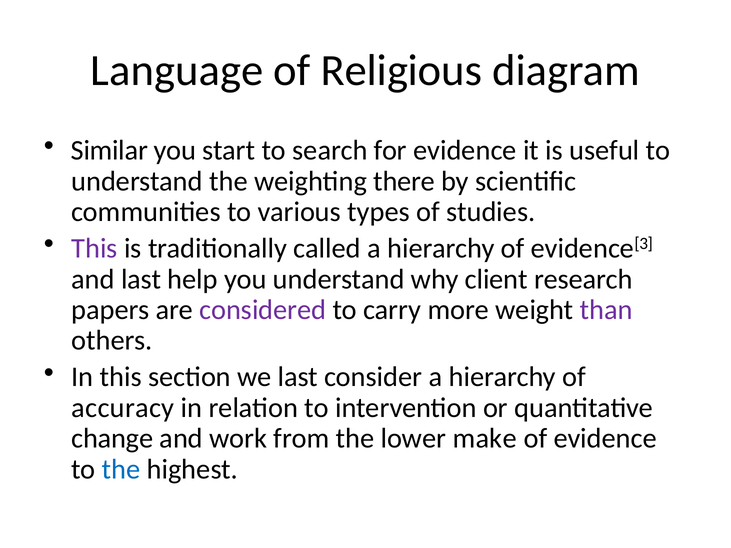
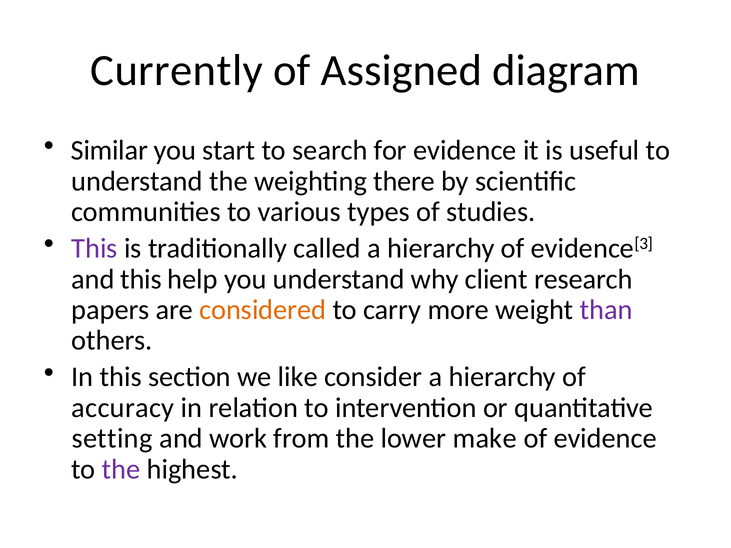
Language: Language -> Currently (177, 71)
Religious: Religious -> Assigned (401, 71)
and last: last -> this (141, 279)
considered colour: purple -> orange (263, 310)
we last: last -> like (298, 377)
change: change -> setting (112, 439)
the colour: blue -> purple (121, 469)
